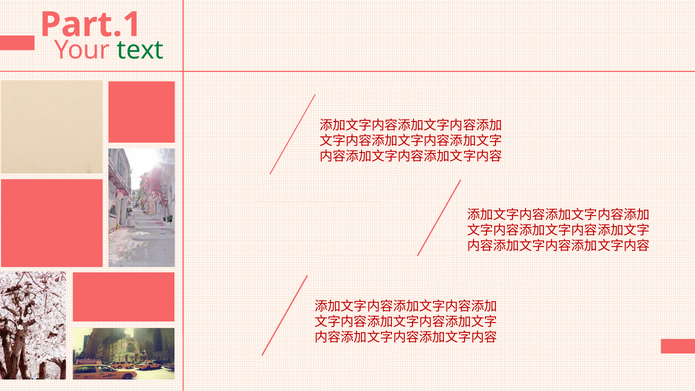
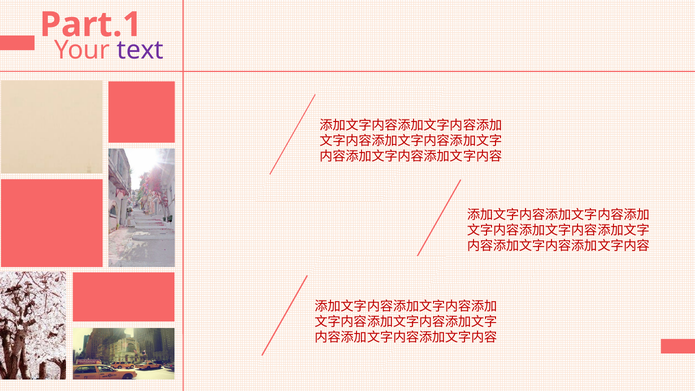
text colour: green -> purple (140, 50)
